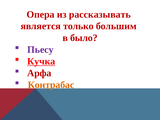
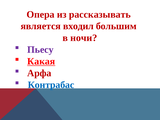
только: только -> входил (78, 26)
было: было -> ночи (84, 38)
Кучка: Кучка -> Какая (41, 61)
Контрабас colour: orange -> blue (51, 85)
